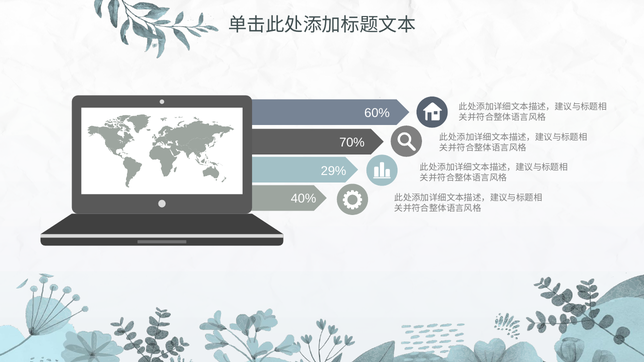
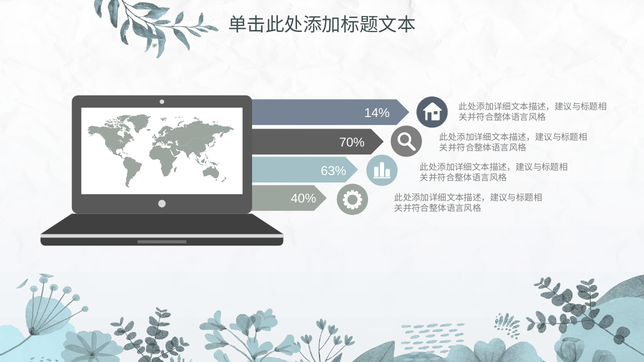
60%: 60% -> 14% (377, 113)
29%: 29% -> 63% (334, 171)
